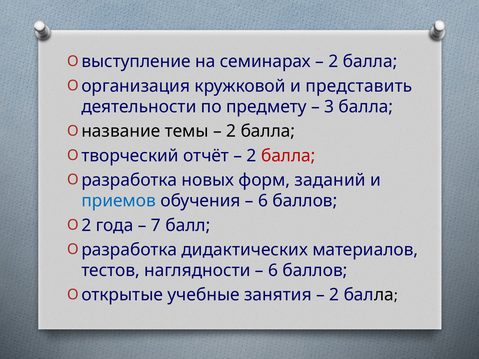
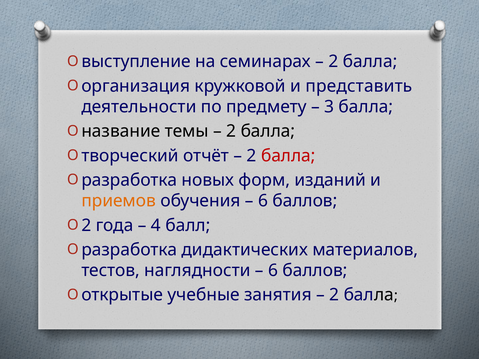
заданий: заданий -> изданий (330, 180)
приемов colour: blue -> orange (119, 201)
7: 7 -> 4 (156, 225)
